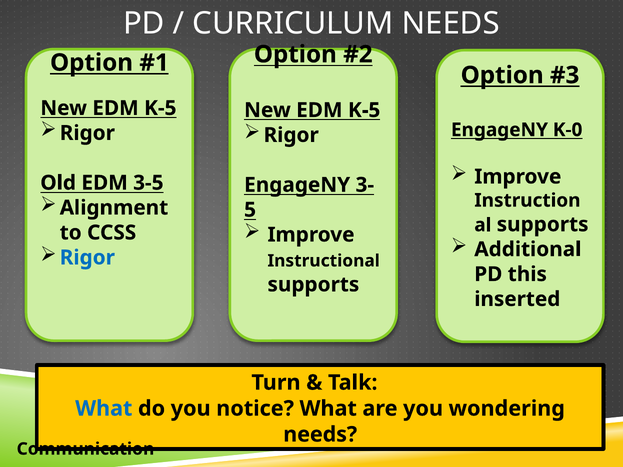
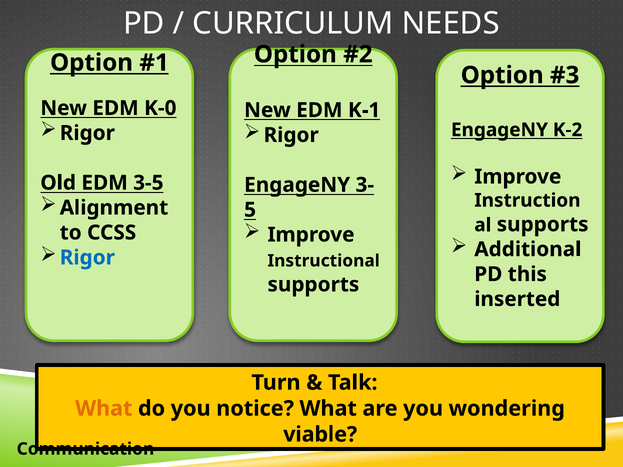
K-5: K-5 -> K-0 (160, 108)
K-5: K-5 -> K-1 (364, 110)
K-0: K-0 -> K-2 (568, 130)
What colour: blue -> orange (104, 409)
needs: needs -> viable (320, 435)
